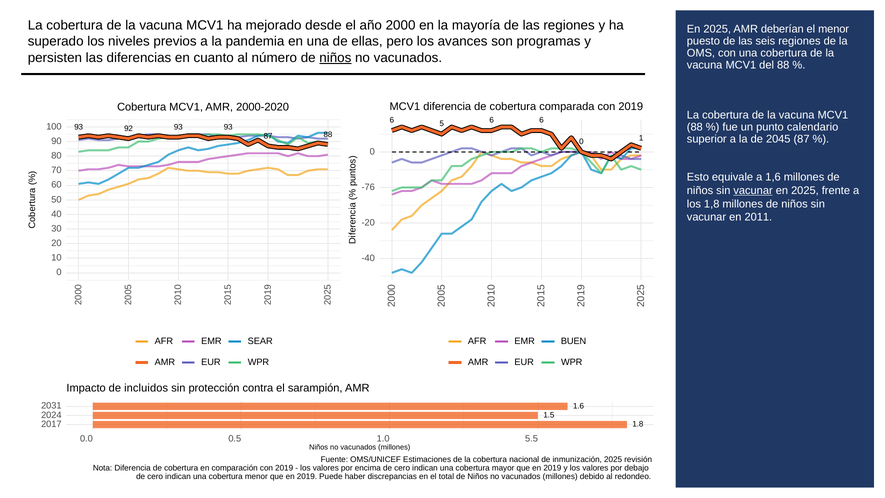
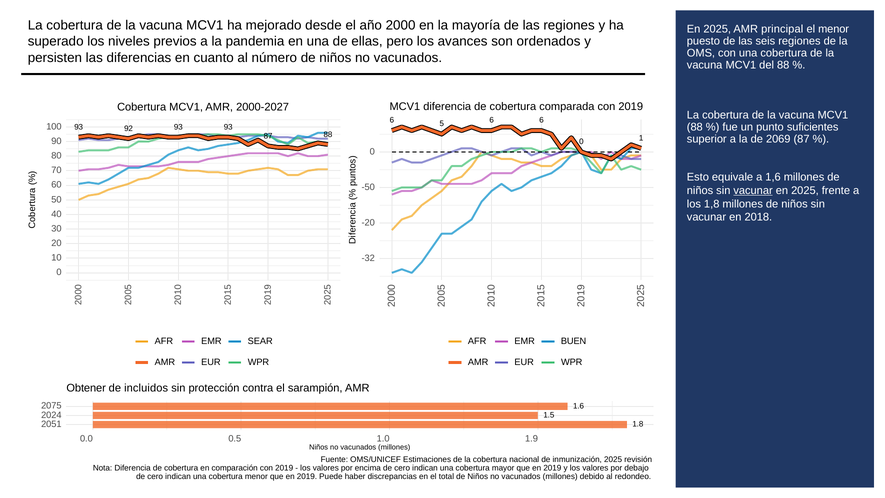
deberían: deberían -> principal (782, 29)
programas: programas -> ordenados (549, 42)
niños underline: present -> none (335, 58)
2000-2020: 2000-2020 -> 2000-2027 (263, 107)
calendario: calendario -> suficientes (813, 127)
2045: 2045 -> 2069 (778, 139)
-76: -76 -> -50 (368, 187)
2011: 2011 -> 2018 (758, 217)
-40: -40 -> -32 (368, 258)
Impacto: Impacto -> Obtener (86, 388)
2031: 2031 -> 2075 (51, 406)
2017: 2017 -> 2051 (51, 424)
5.5: 5.5 -> 1.9 (532, 438)
